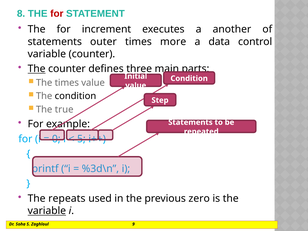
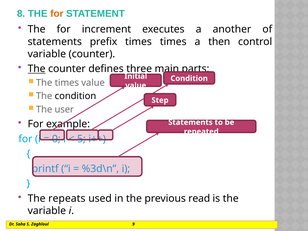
for colour: red -> orange (57, 14)
outer: outer -> prefix (104, 42)
times more: more -> times (173, 42)
data: data -> then (219, 42)
true: true -> user (64, 110)
zero: zero -> read (199, 198)
variable underline: present -> none (47, 211)
